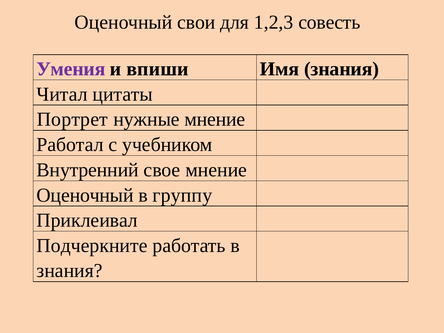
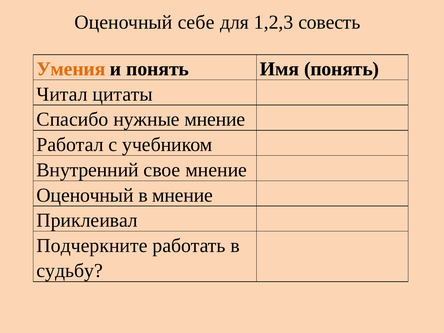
свои: свои -> себе (196, 22)
Умения colour: purple -> orange (71, 69)
и впиши: впиши -> понять (158, 69)
Имя знания: знания -> понять (342, 69)
Портрет: Портрет -> Спасибо (72, 119)
в группу: группу -> мнение (183, 195)
знания: знания -> судьбу (70, 271)
